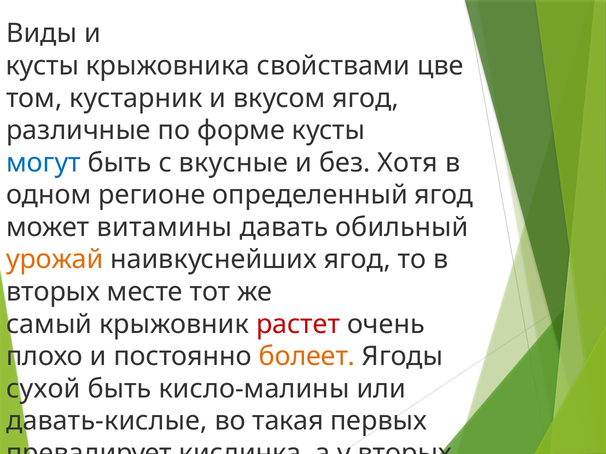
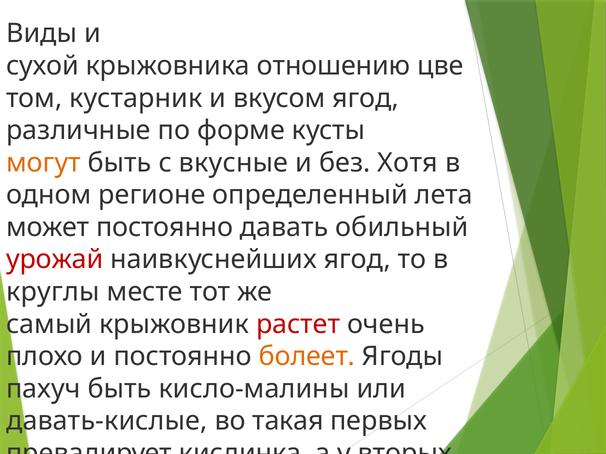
кусты: кусты -> сухой (42, 66)
свойствами: свойствами -> отношению (334, 66)
могут colour: blue -> orange (43, 163)
определенный ягод: ягод -> лета (444, 195)
может витамины: витамины -> постоянно (165, 228)
урожай colour: orange -> red (55, 260)
вторых: вторых -> круглы (53, 292)
сухой: сухой -> пахуч (43, 389)
